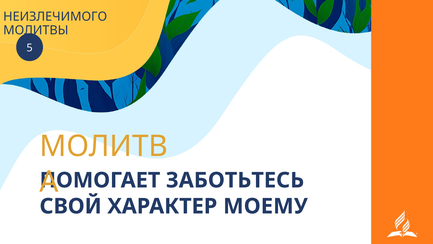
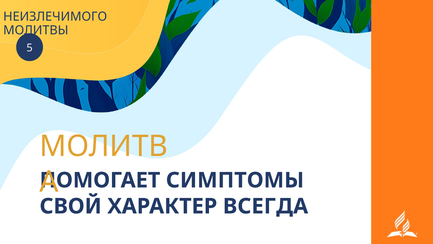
ЗАБОТЬТЕСЬ: ЗАБОТЬТЕСЬ -> СИМПТОМЫ (235, 180)
МОЕМУ: МОЕМУ -> ВСЕГДА (266, 206)
